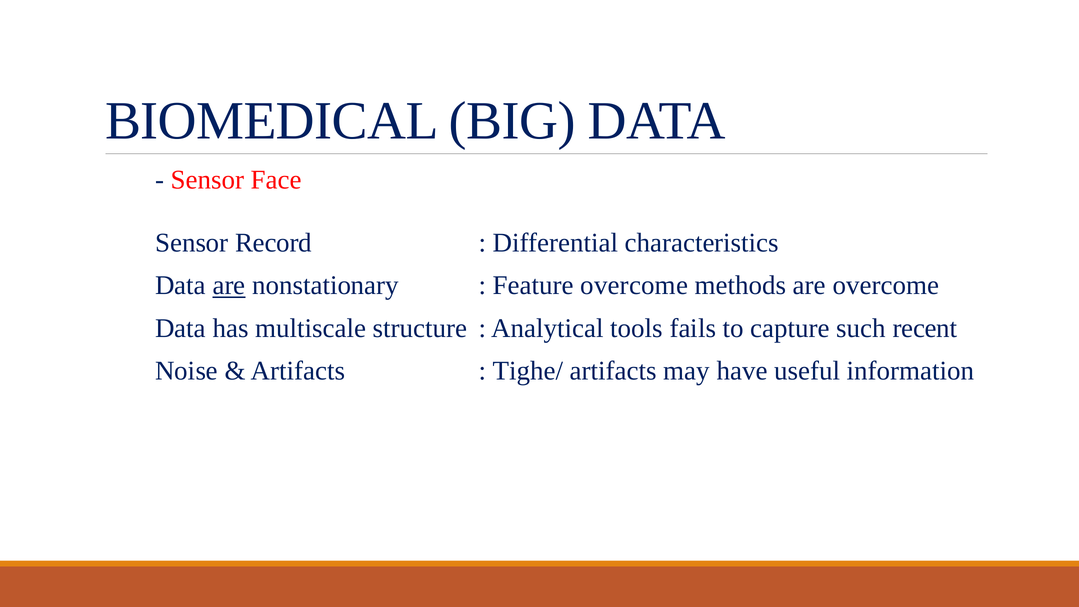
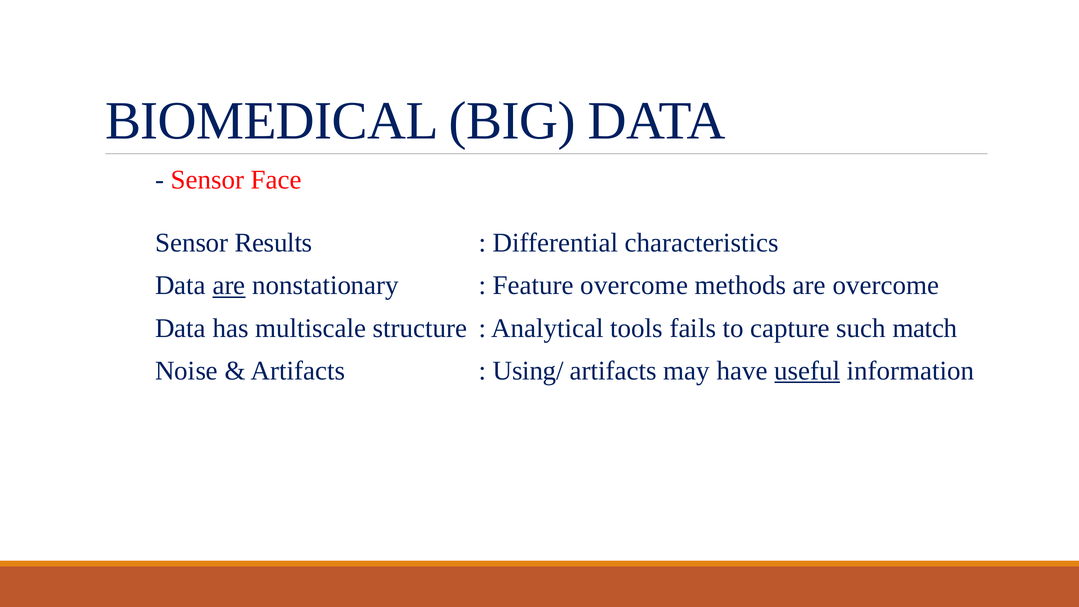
Record: Record -> Results (273, 243)
recent: recent -> match (925, 328)
Tighe/: Tighe/ -> Using/ (528, 371)
useful underline: none -> present (807, 371)
